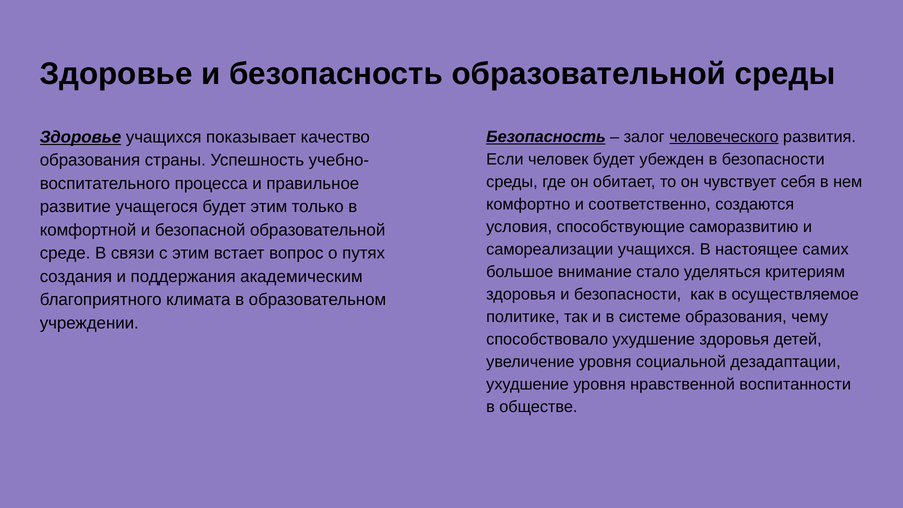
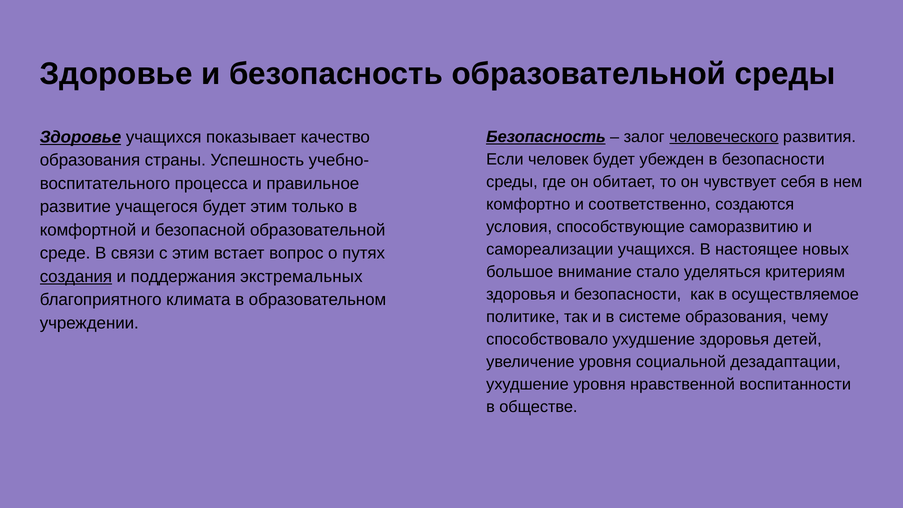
самих: самих -> новых (826, 249)
создания underline: none -> present (76, 277)
академическим: академическим -> экстремальных (301, 277)
